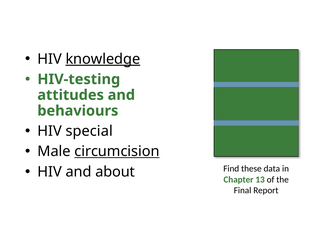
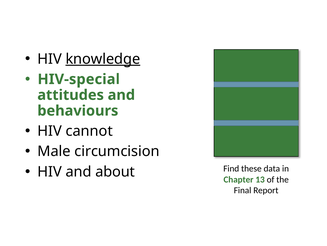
HIV-testing: HIV-testing -> HIV-special (79, 79)
special: special -> cannot (89, 131)
circumcision underline: present -> none (117, 151)
